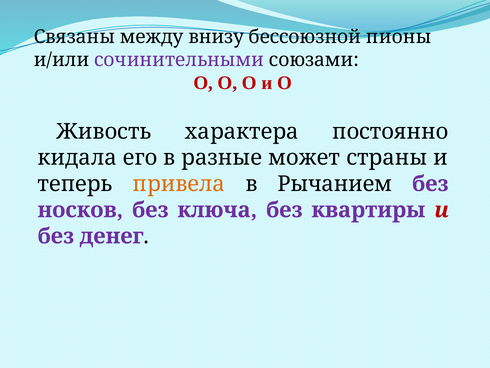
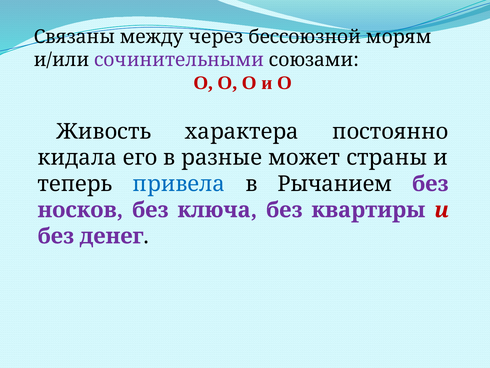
внизу: внизу -> через (216, 37)
пионы: пионы -> морям (399, 37)
привела colour: orange -> blue (179, 184)
